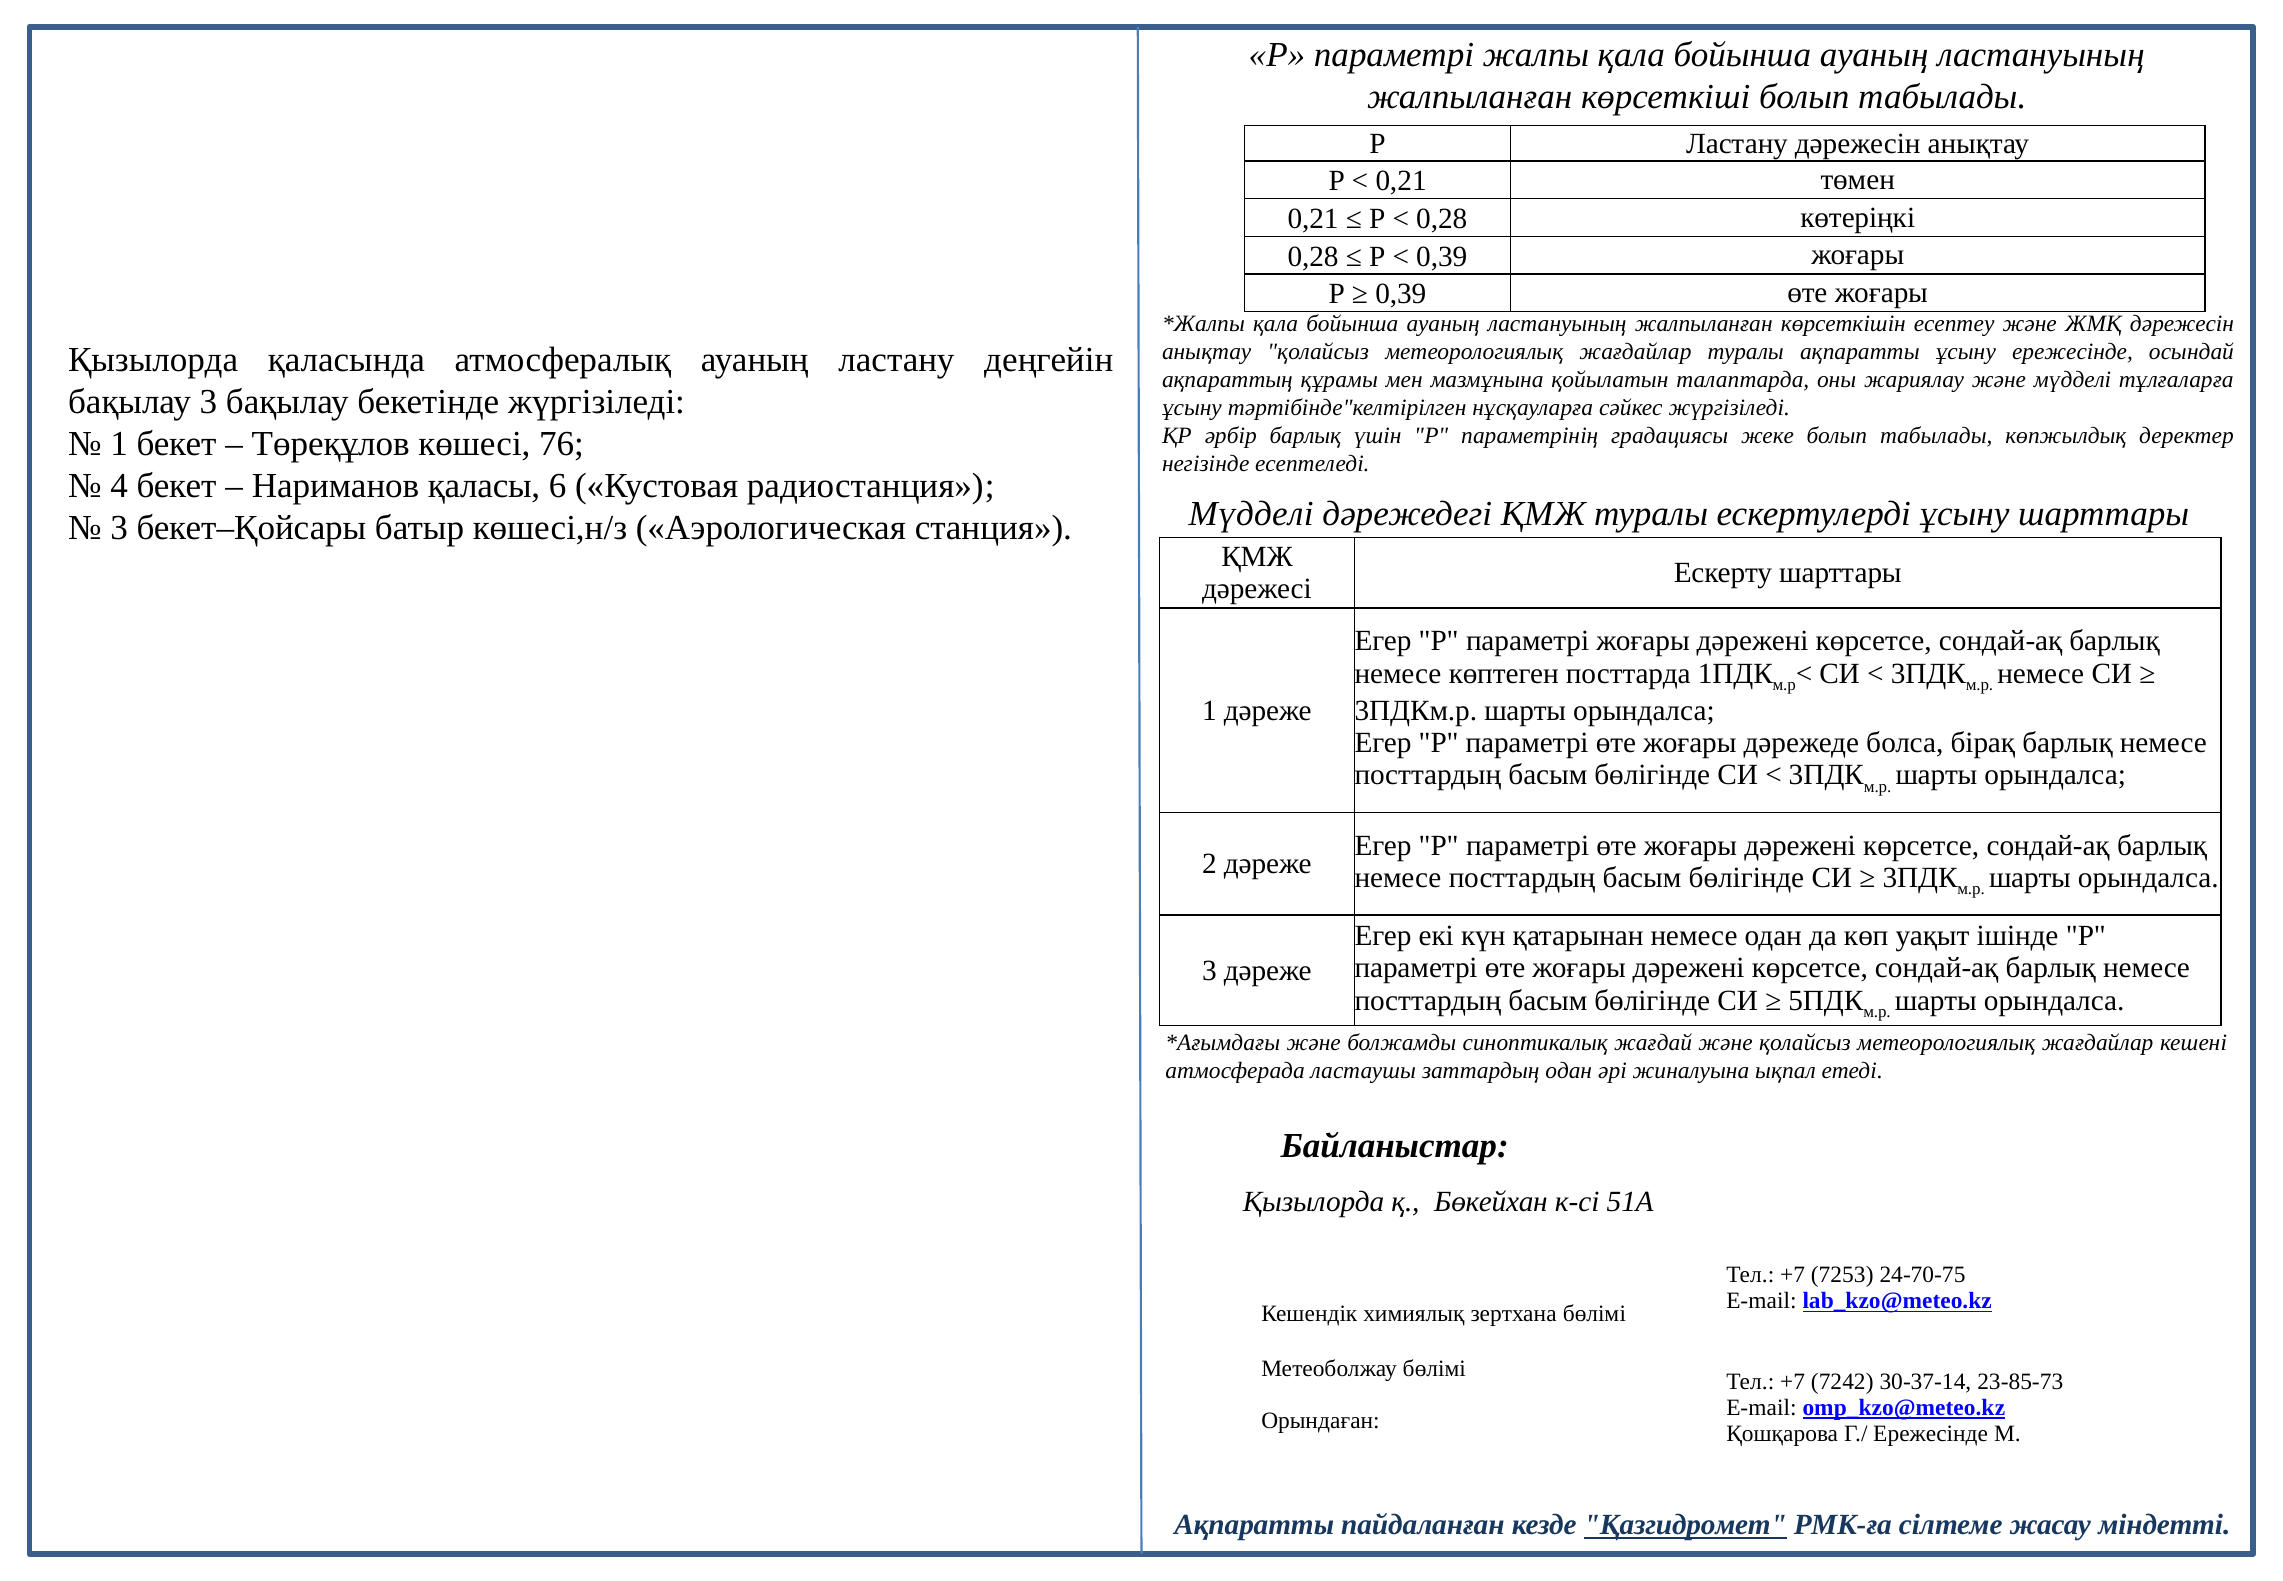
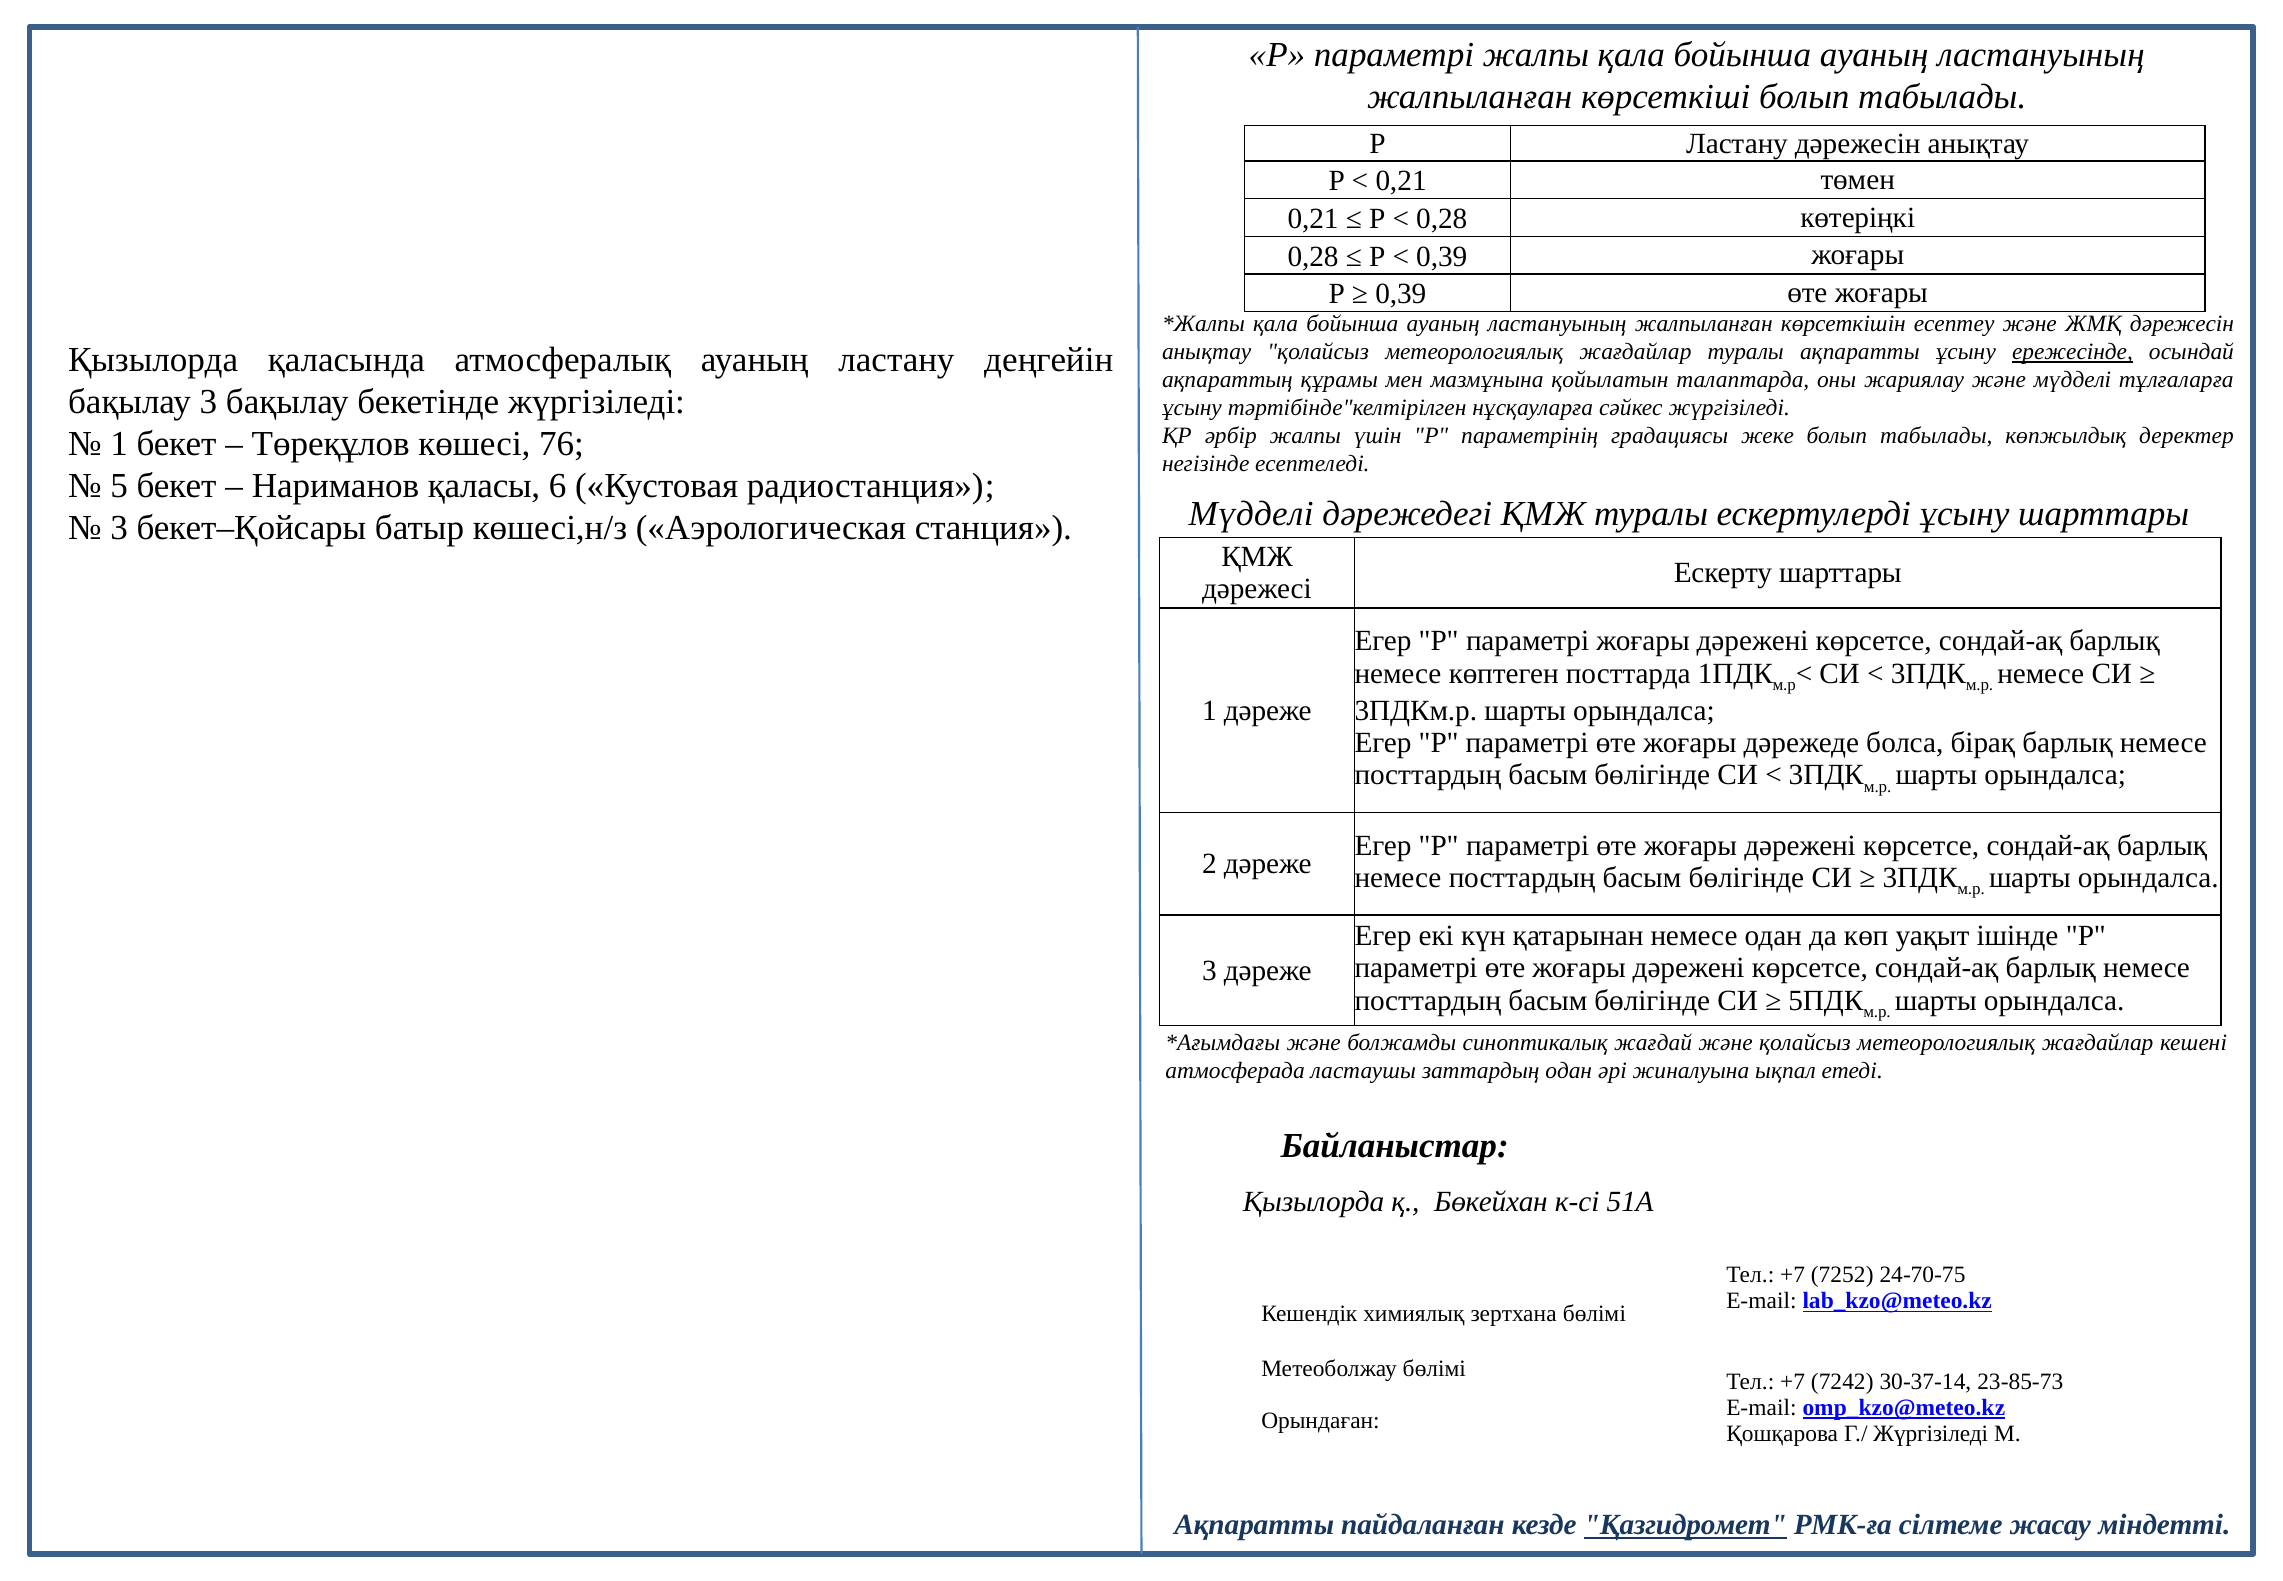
ережесінде underline: none -> present (2072, 352)
әрбір барлық: барлық -> жалпы (1305, 436)
4: 4 -> 5 (119, 486)
7253: 7253 -> 7252 (1842, 1275)
Г./ Ережесінде: Ережесінде -> Жүргізіледі (1931, 1433)
